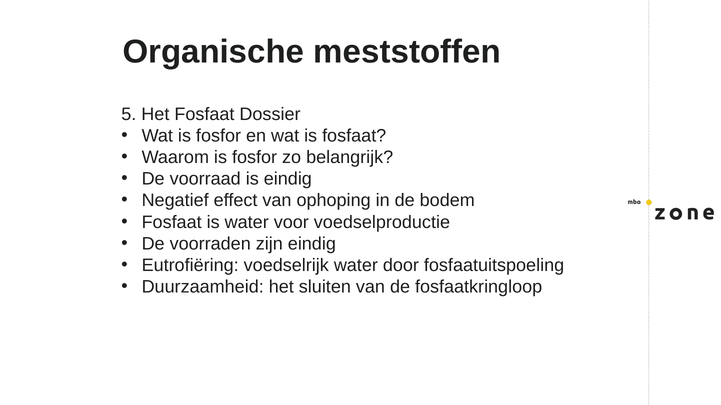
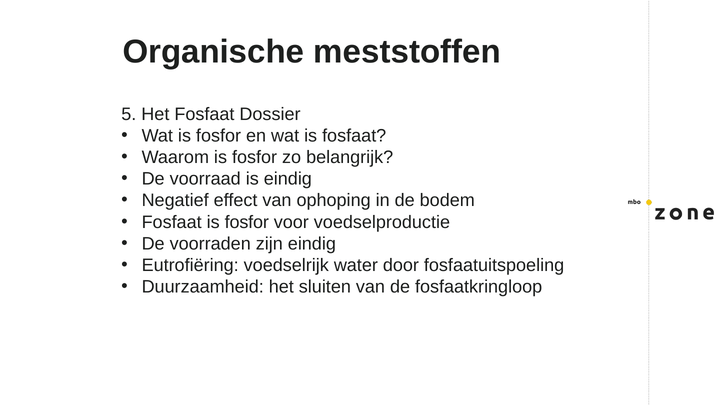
Fosfaat is water: water -> fosfor (247, 222)
